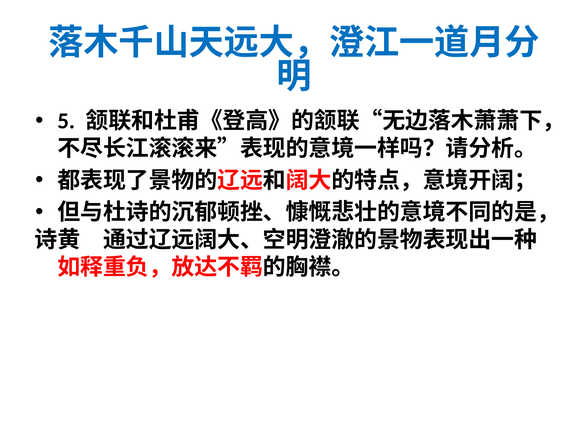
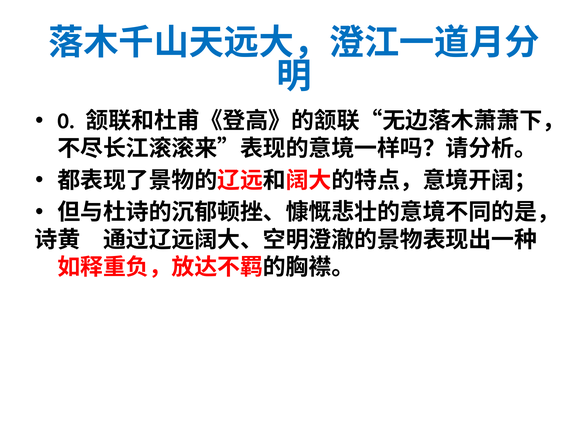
5: 5 -> 0 (66, 121)
